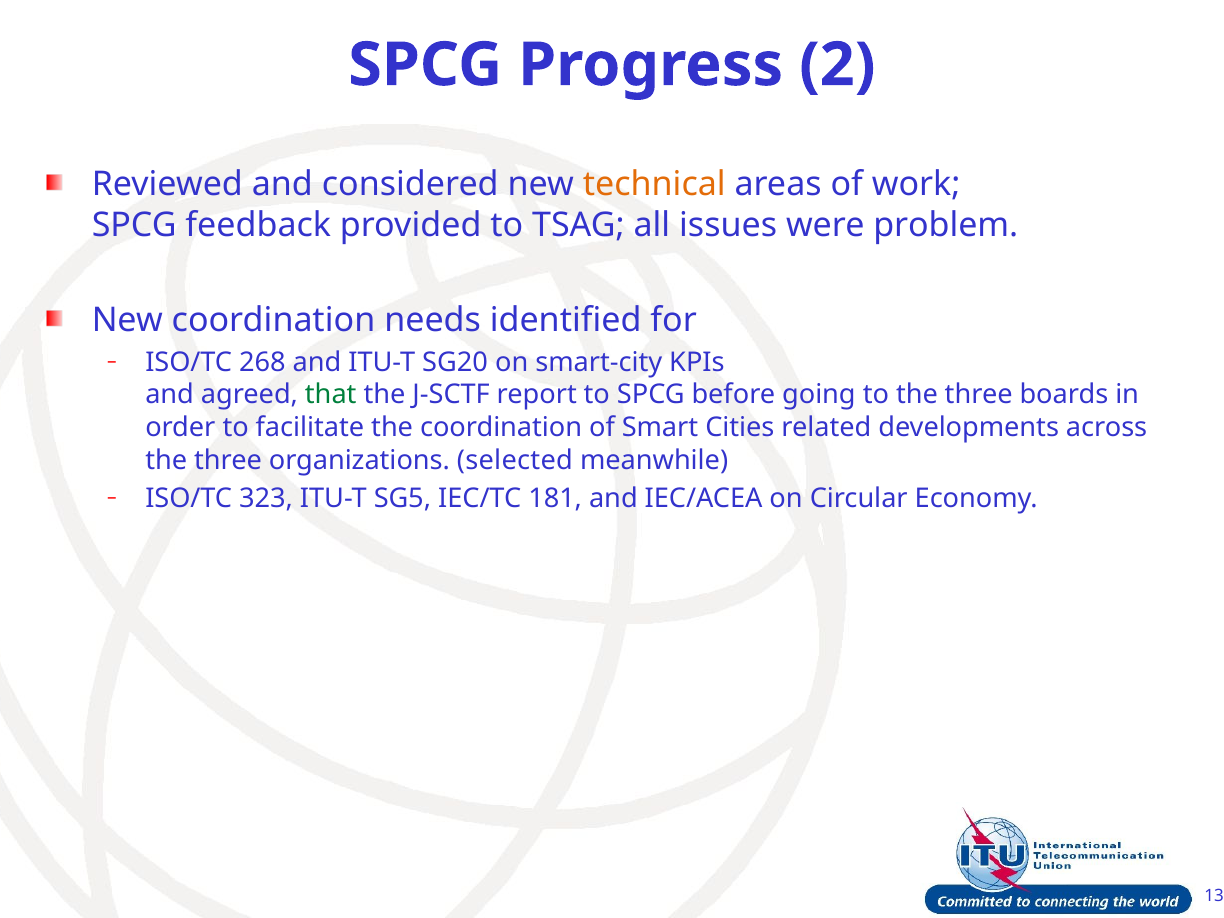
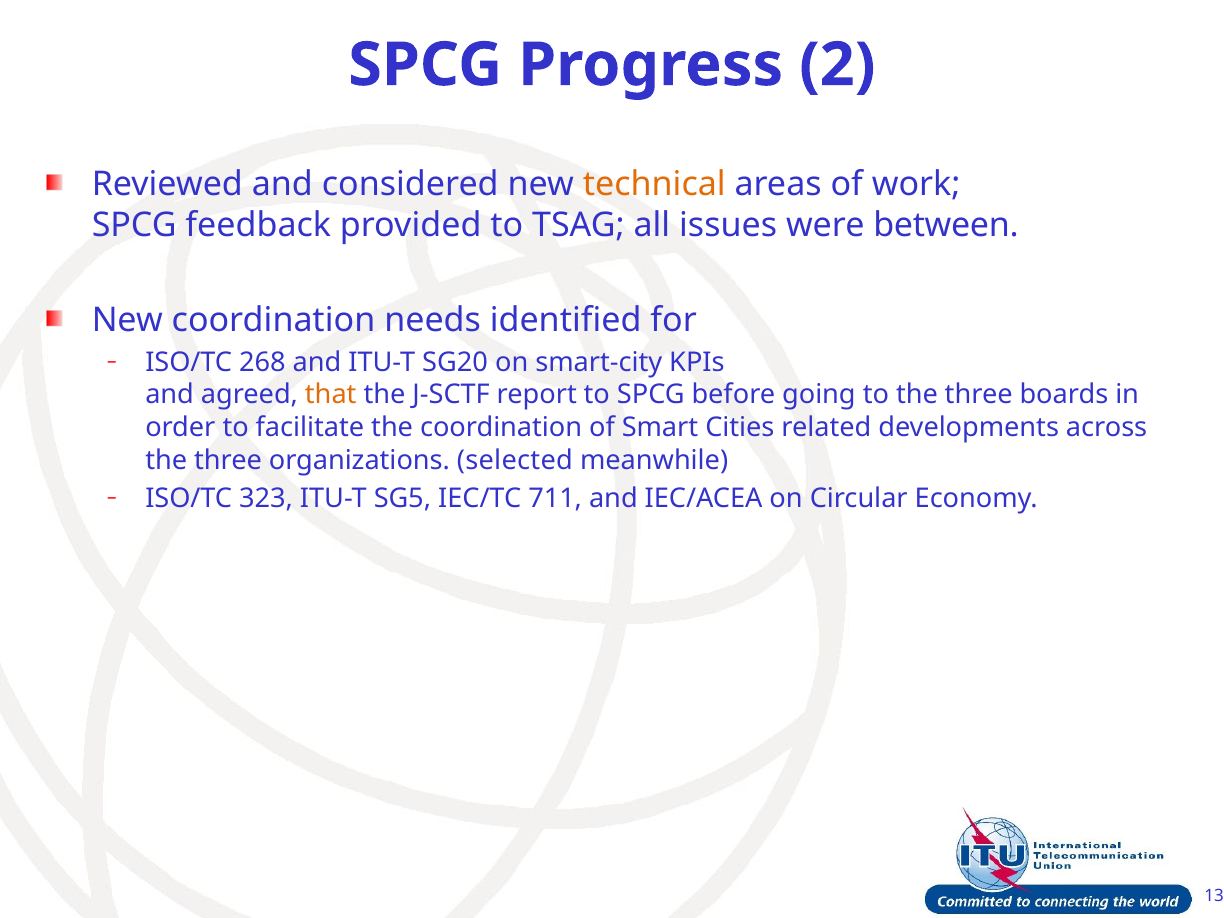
problem: problem -> between (946, 225)
that colour: green -> orange (331, 395)
181: 181 -> 711 (555, 498)
